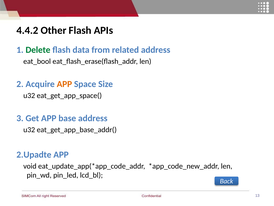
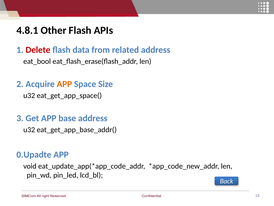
4.4.2: 4.4.2 -> 4.8.1 (27, 30)
Delete colour: green -> red (38, 50)
2.Upadte: 2.Upadte -> 0.Upadte (34, 154)
